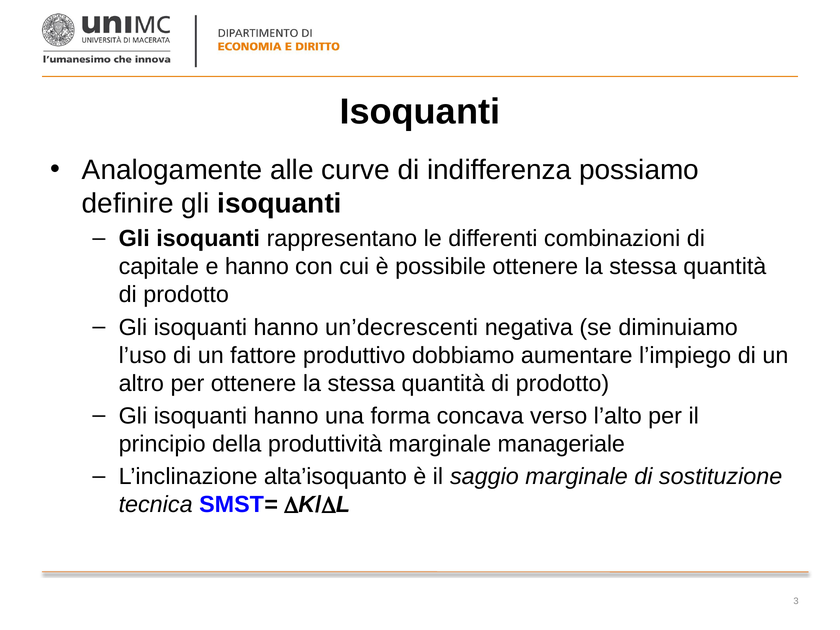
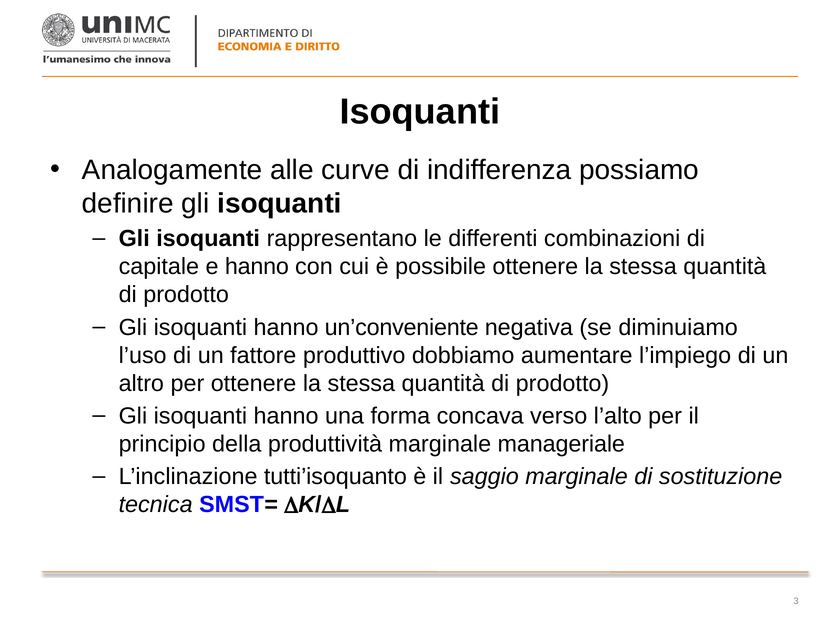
un’decrescenti: un’decrescenti -> un’conveniente (402, 327)
alta’isoquanto: alta’isoquanto -> tutti’isoquanto (335, 477)
